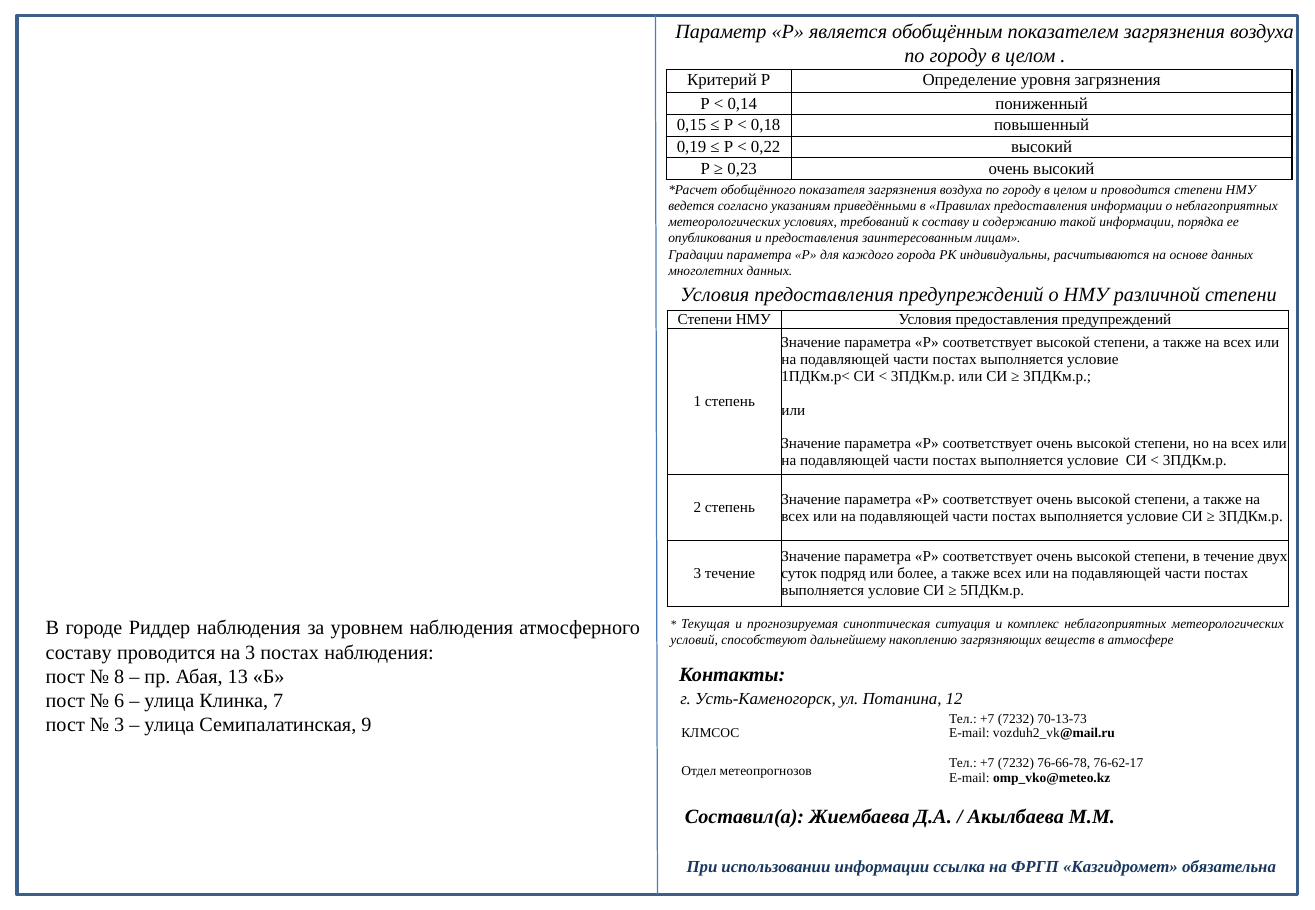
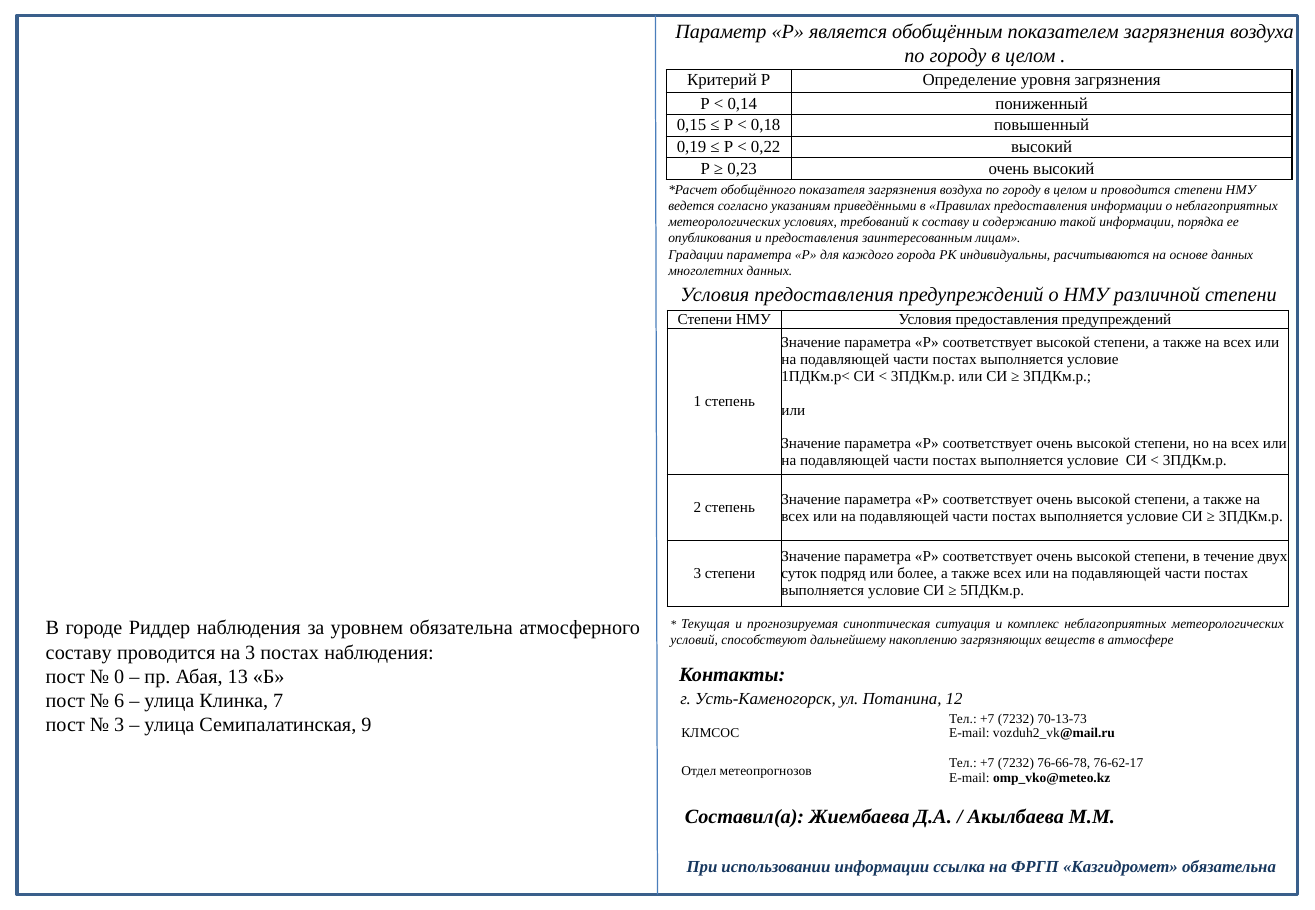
3 течение: течение -> степени (730, 574)
уровнем наблюдения: наблюдения -> обязательна (461, 628)
8: 8 -> 0 (119, 677)
